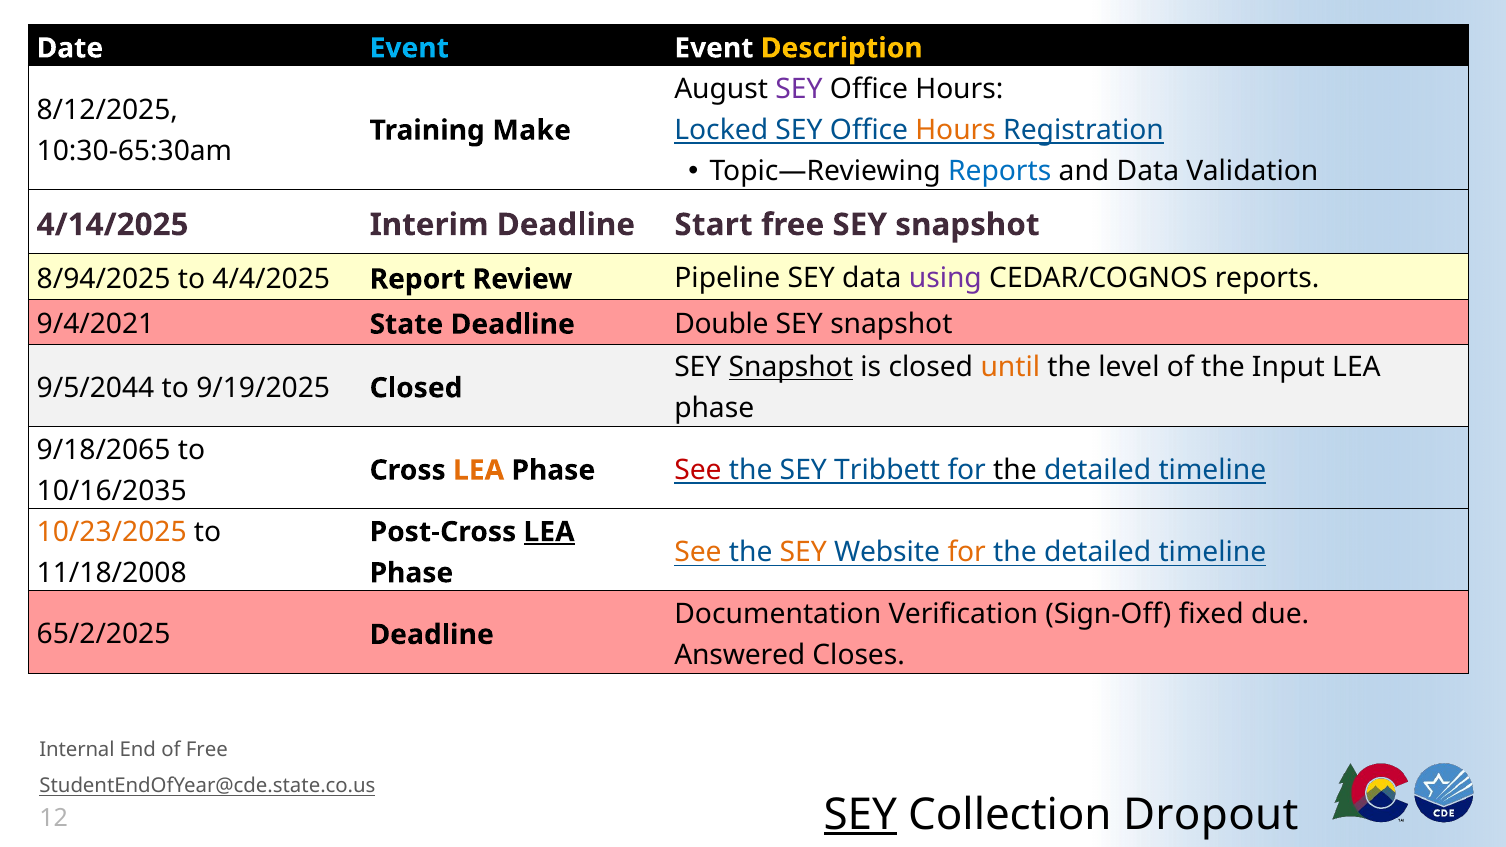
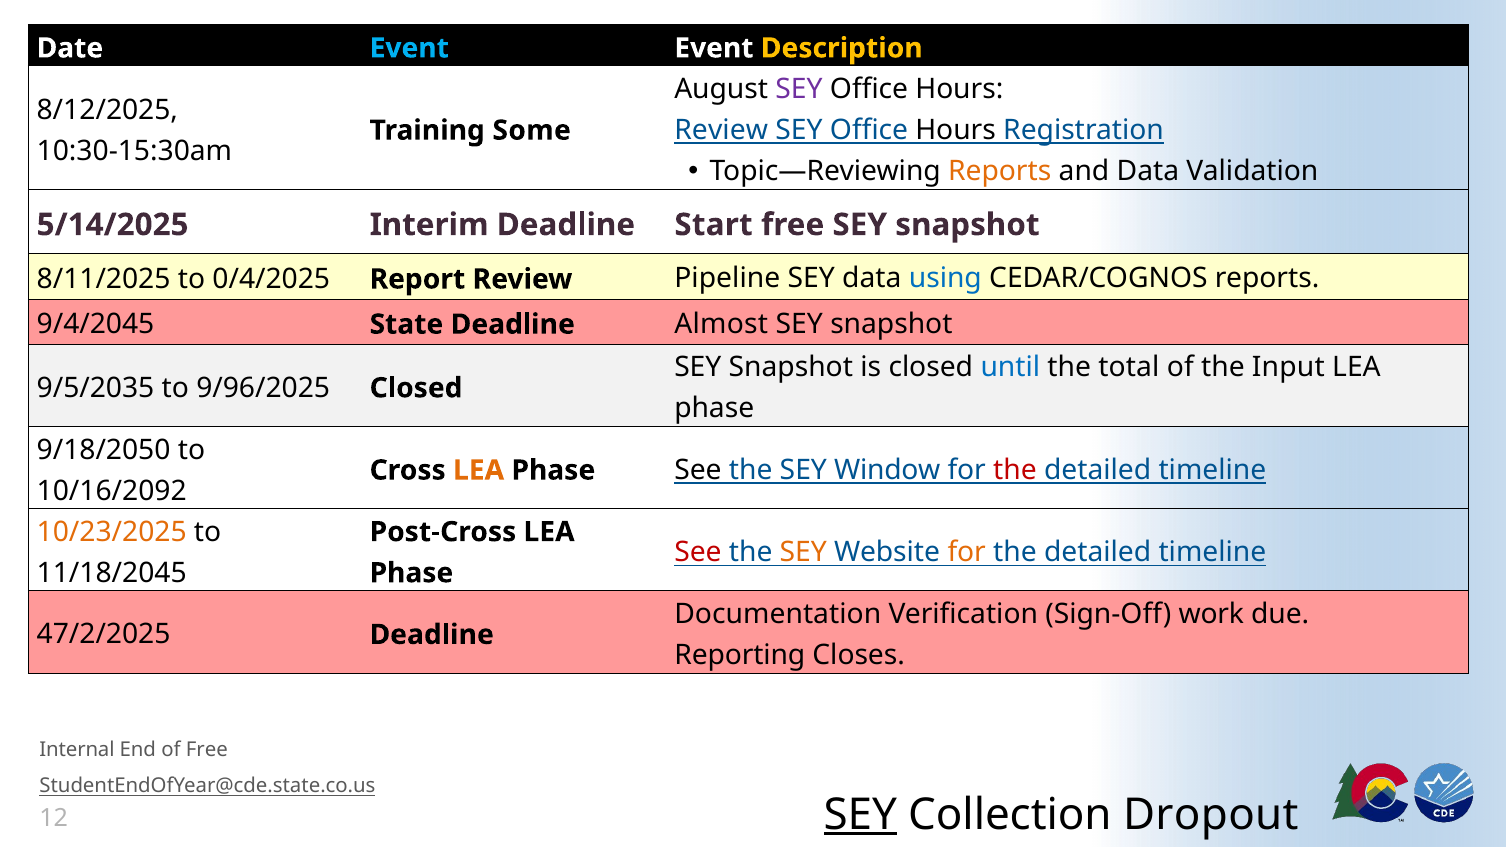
Locked: Locked -> Review (721, 130)
Hours colour: orange -> black (956, 130)
Make: Make -> Some (532, 130)
10:30-65:30am: 10:30-65:30am -> 10:30-15:30am (134, 151)
Reports colour: blue -> orange (1000, 171)
4/14/2025: 4/14/2025 -> 5/14/2025 (113, 225)
8/94/2025: 8/94/2025 -> 8/11/2025 (104, 279)
4/4/2025: 4/4/2025 -> 0/4/2025 (271, 279)
using colour: purple -> blue (945, 278)
9/4/2021: 9/4/2021 -> 9/4/2045 (96, 324)
Double: Double -> Almost (721, 324)
Snapshot underline: present -> none (791, 368)
until colour: orange -> blue (1010, 368)
level: level -> total (1129, 368)
9/5/2044: 9/5/2044 -> 9/5/2035 (96, 388)
9/19/2025: 9/19/2025 -> 9/96/2025 (263, 388)
9/18/2065: 9/18/2065 -> 9/18/2050 (104, 450)
See colour: red -> black (698, 470)
Tribbett: Tribbett -> Window (887, 470)
the colour: black -> red (1015, 470)
10/16/2035: 10/16/2035 -> 10/16/2092 (112, 491)
LEA underline: present -> none (549, 532)
See colour: orange -> red (698, 553)
11/18/2008: 11/18/2008 -> 11/18/2045 (112, 573)
fixed: fixed -> work (1211, 614)
65/2/2025: 65/2/2025 -> 47/2/2025 (104, 635)
Answered: Answered -> Reporting (740, 655)
